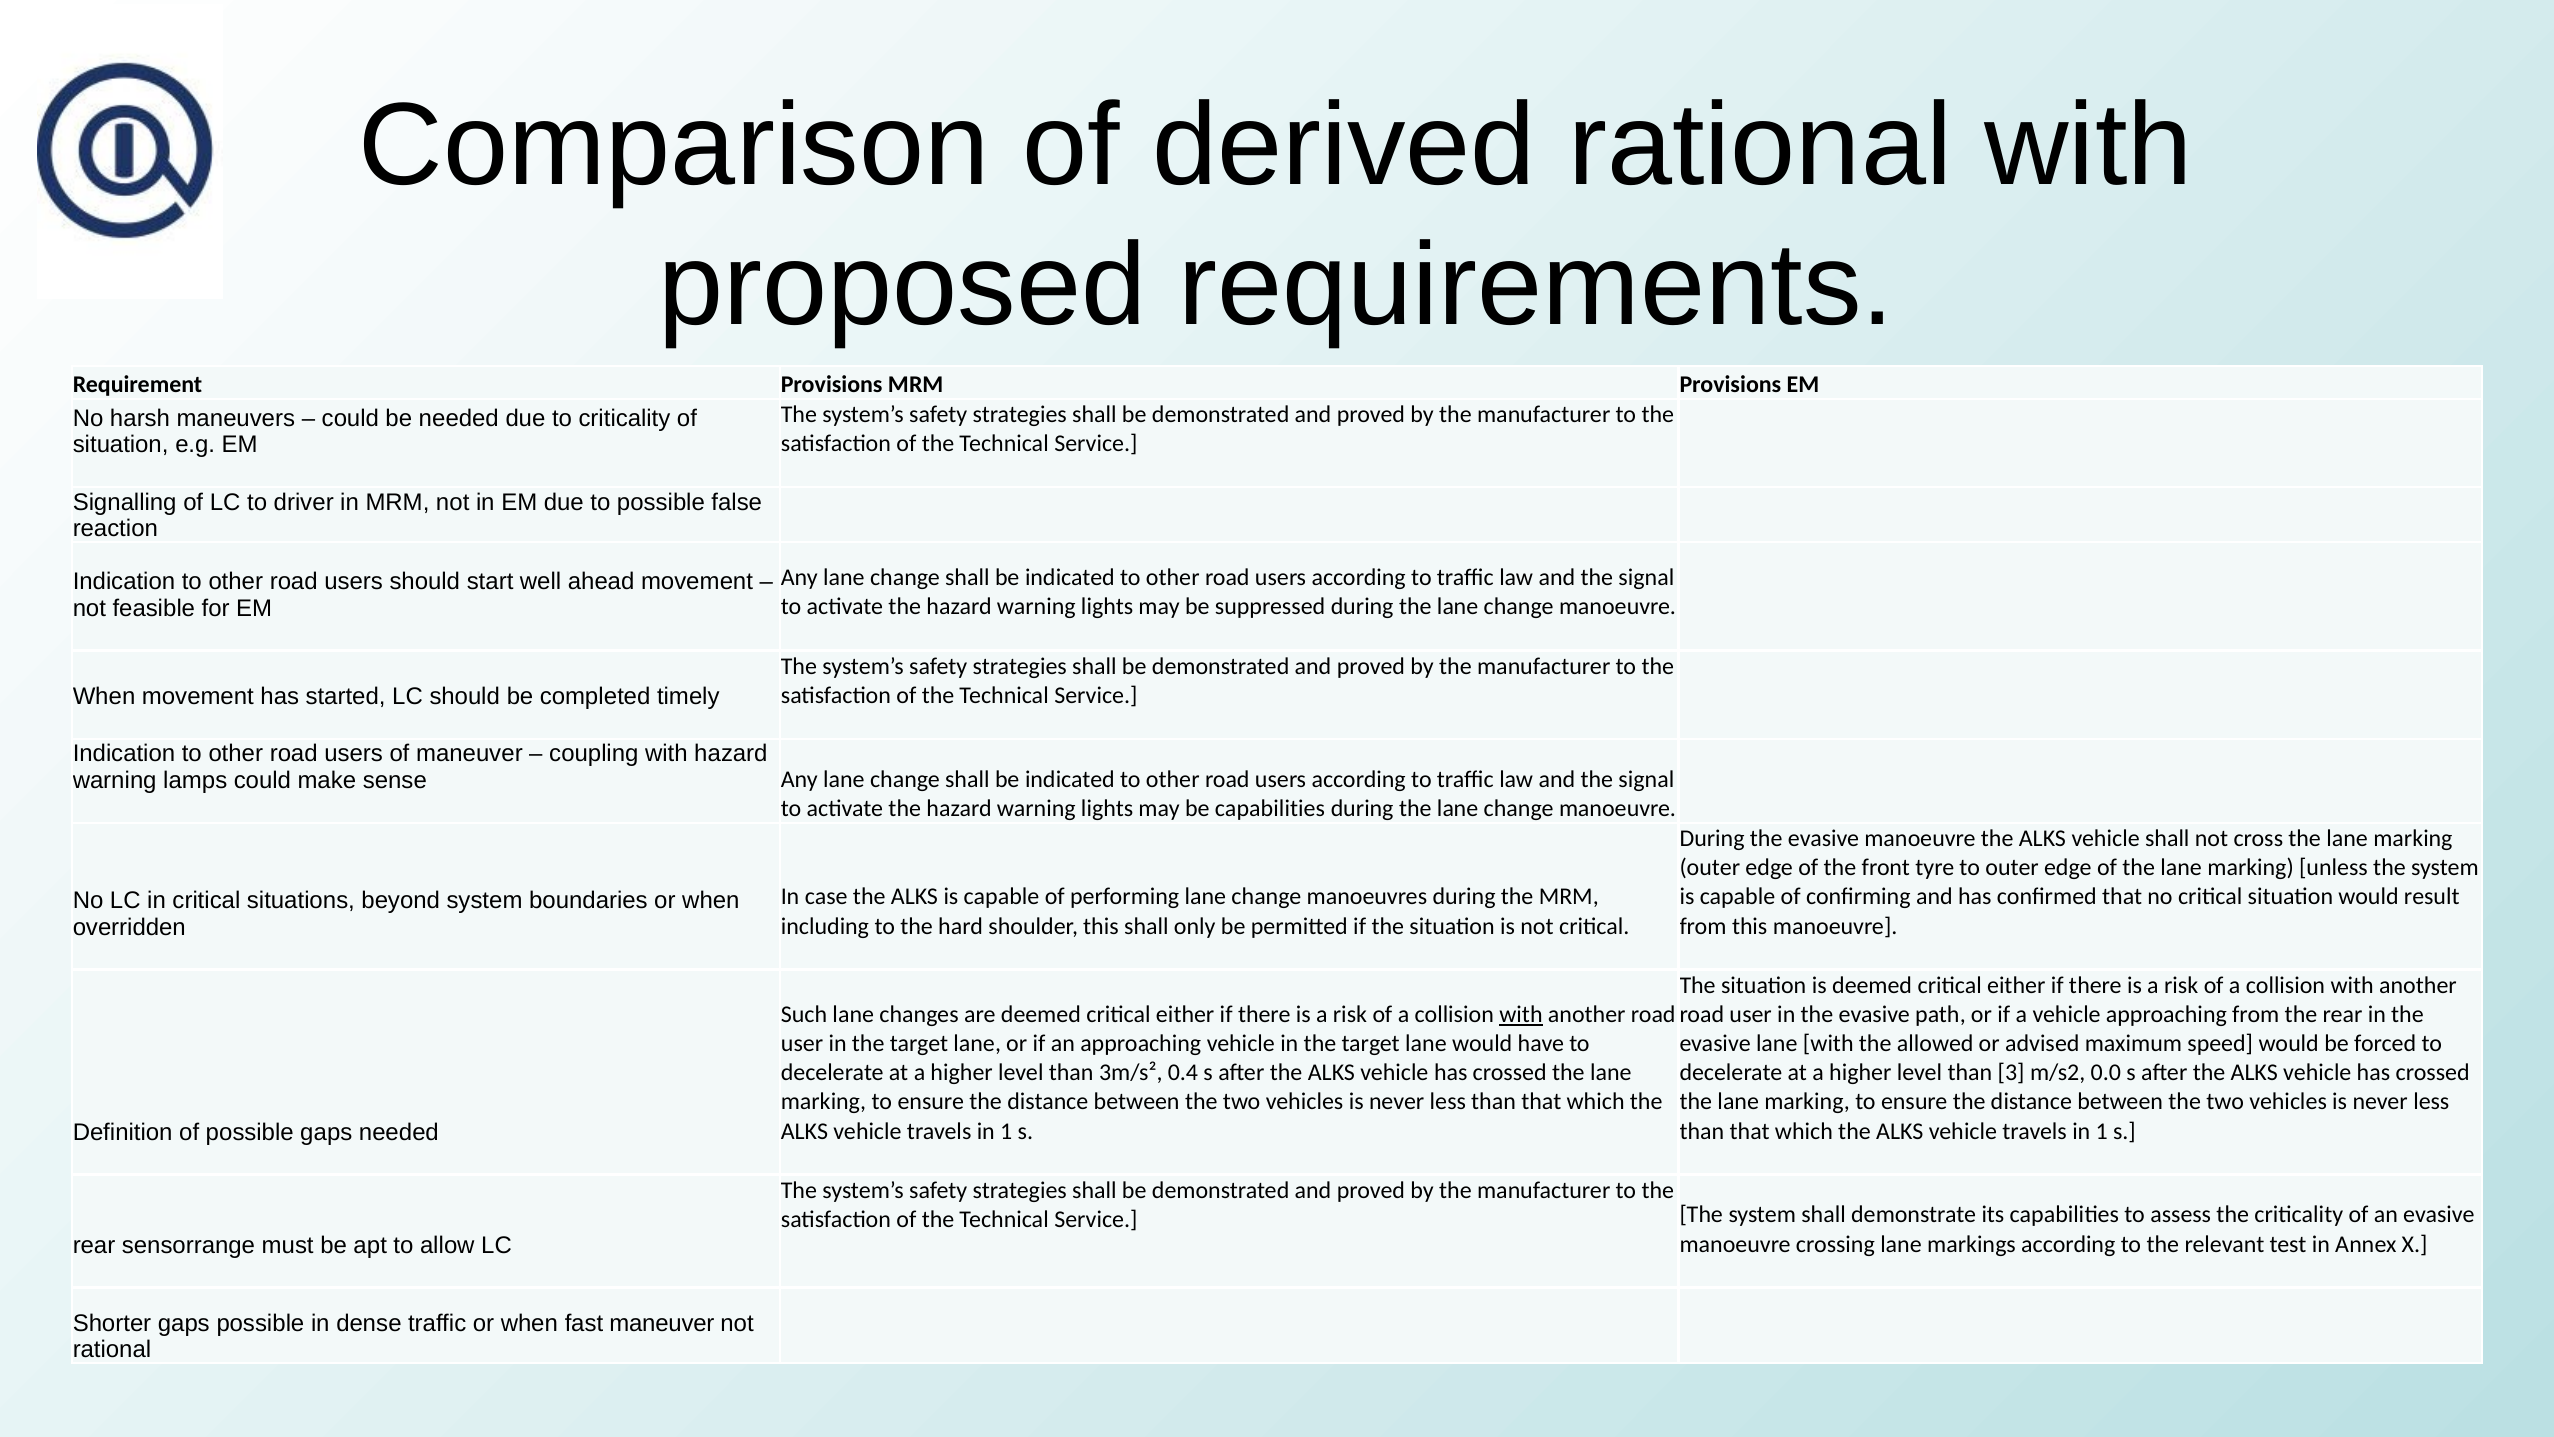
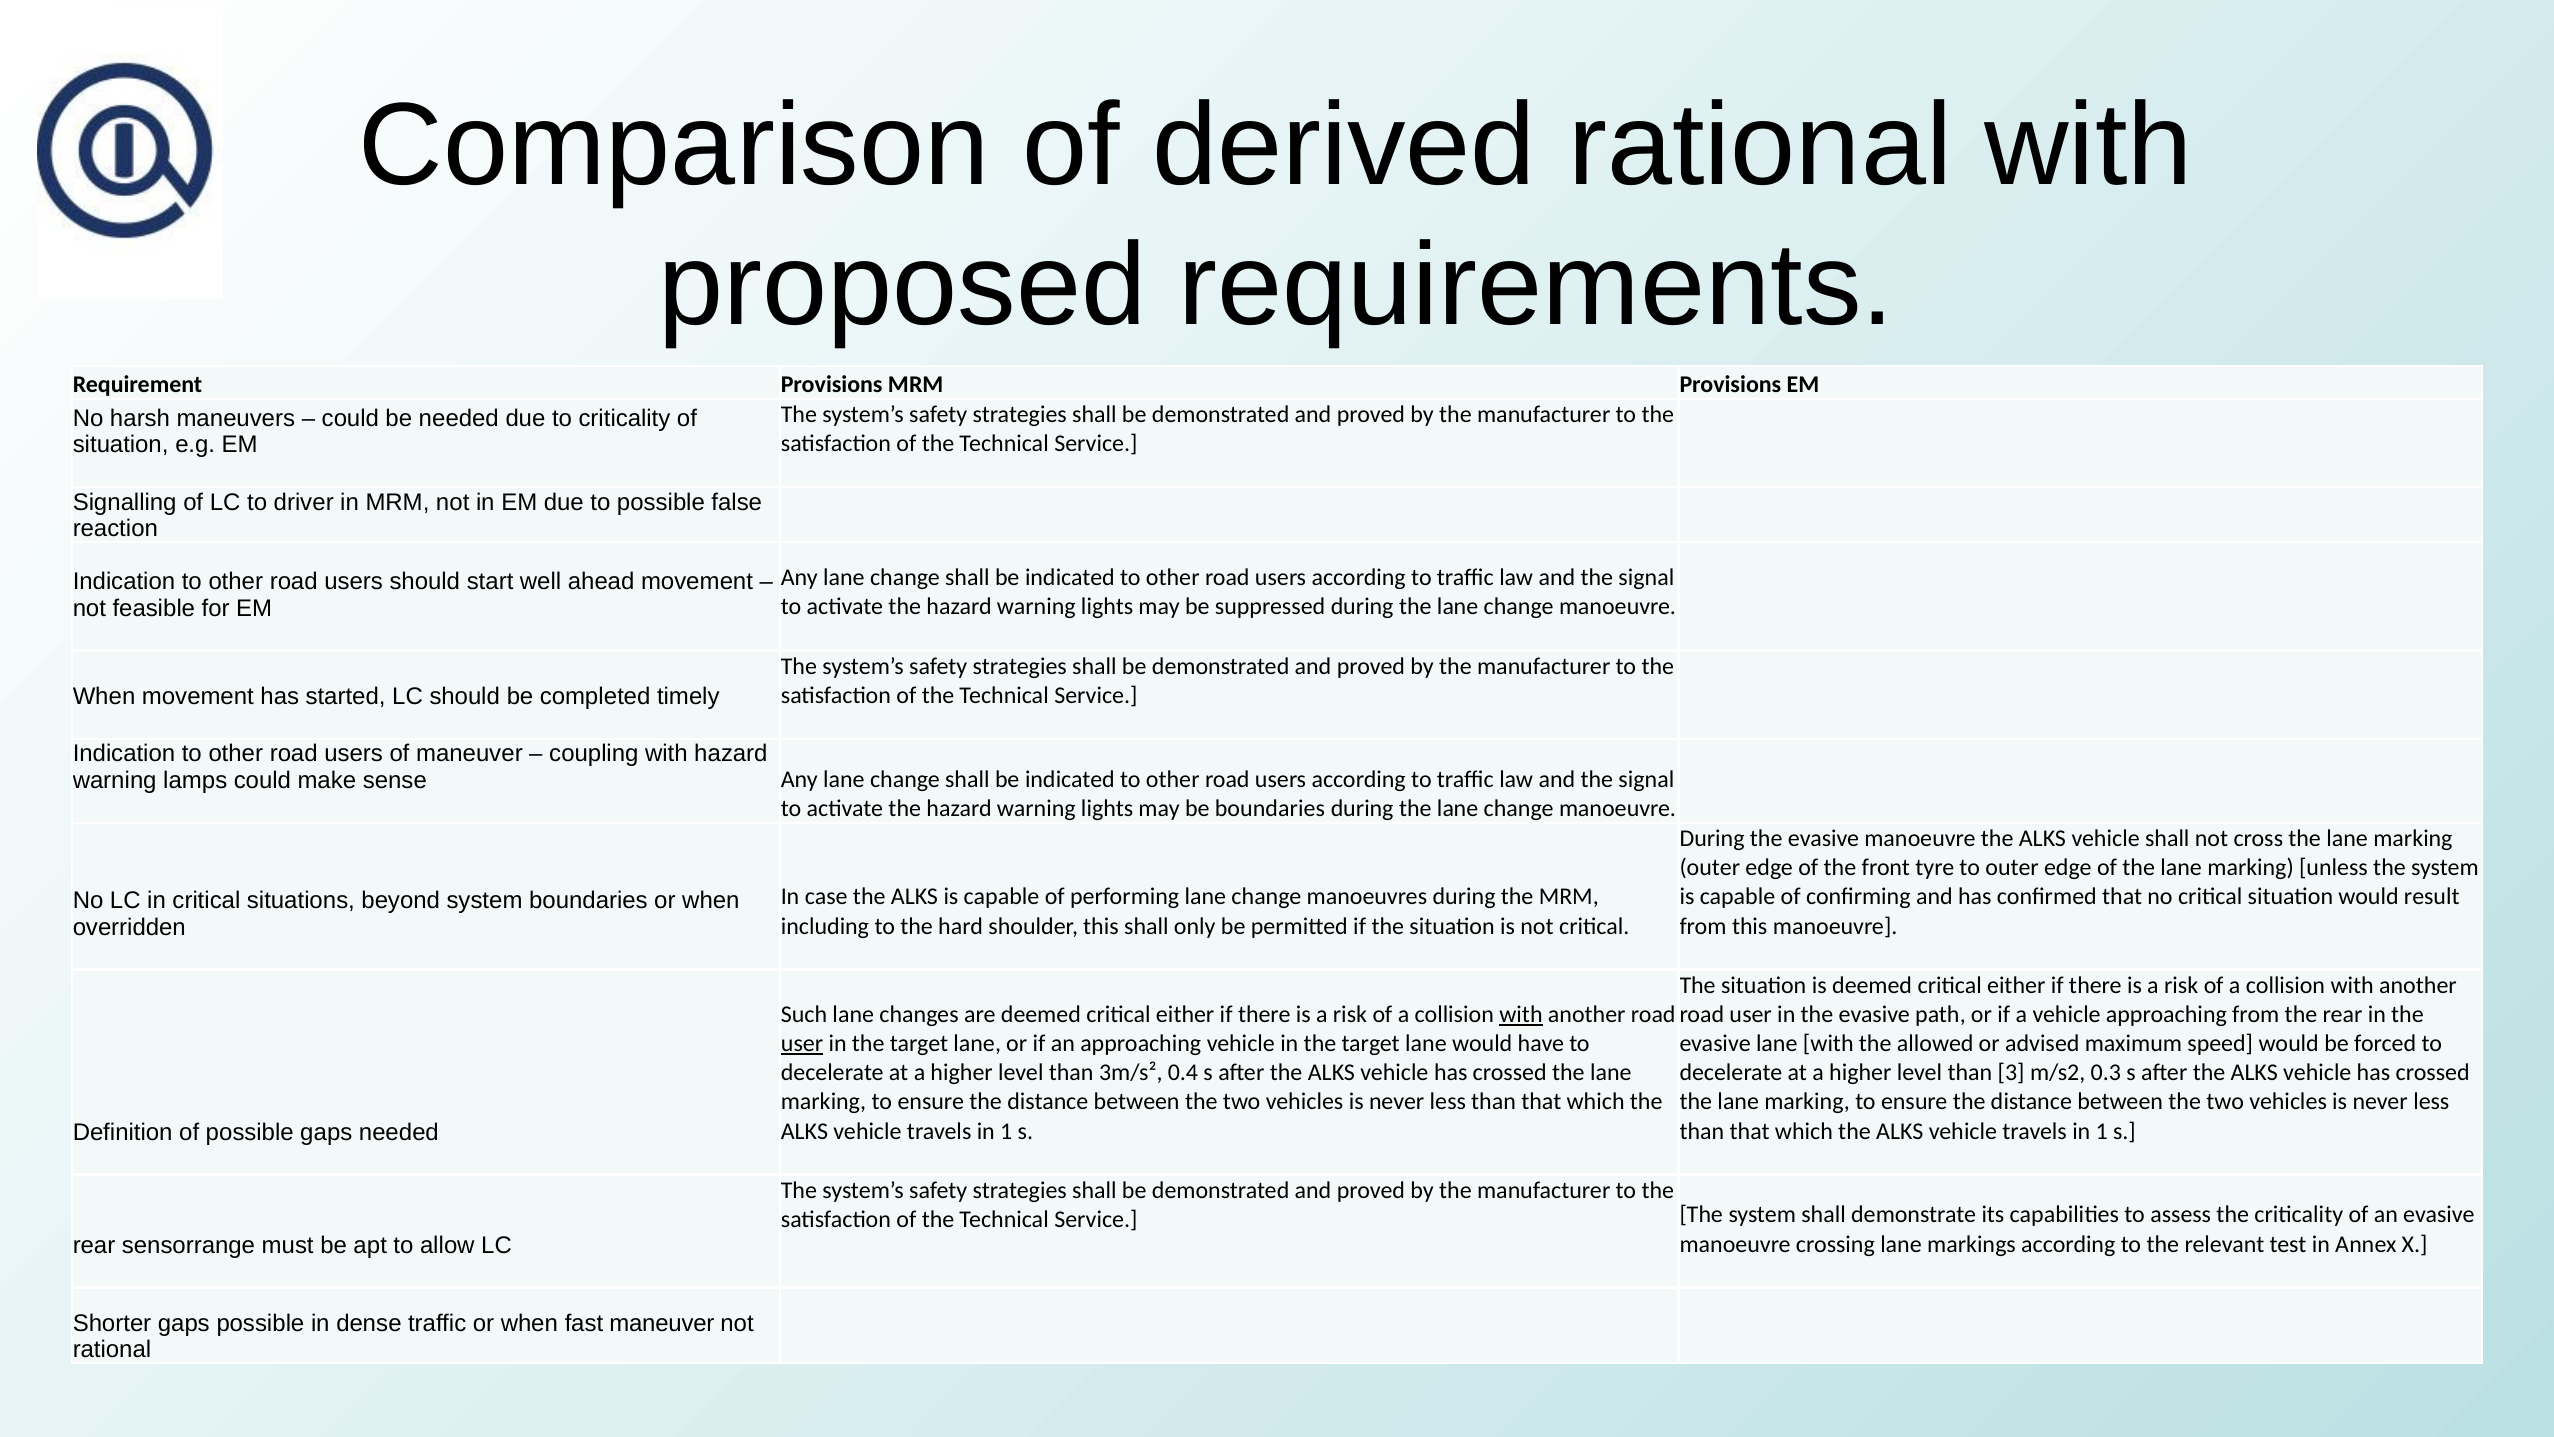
be capabilities: capabilities -> boundaries (1270, 808)
user underline: none -> present (802, 1043)
0.0: 0.0 -> 0.3 (2106, 1073)
